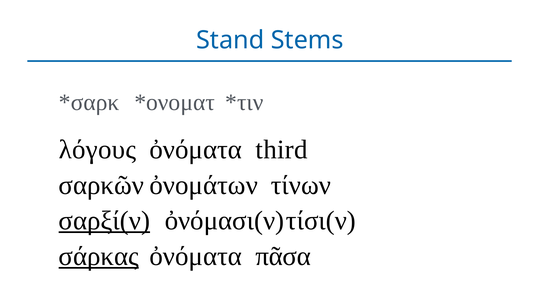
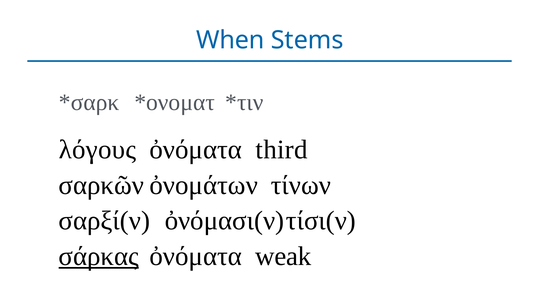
Stand: Stand -> When (230, 40)
σαρξί(ν underline: present -> none (104, 221)
πᾶσα: πᾶσα -> weak (283, 256)
